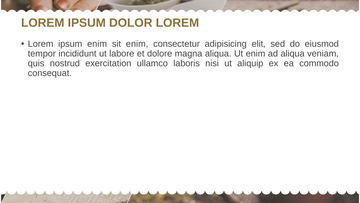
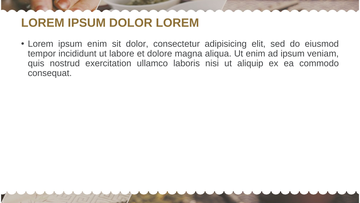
sit enim: enim -> dolor (137, 44)
ad aliqua: aliqua -> ipsum (293, 54)
